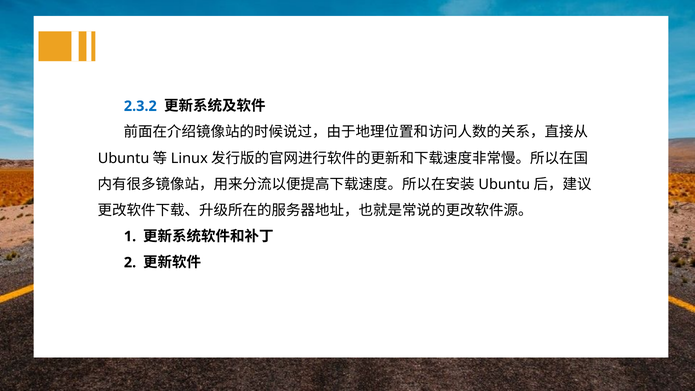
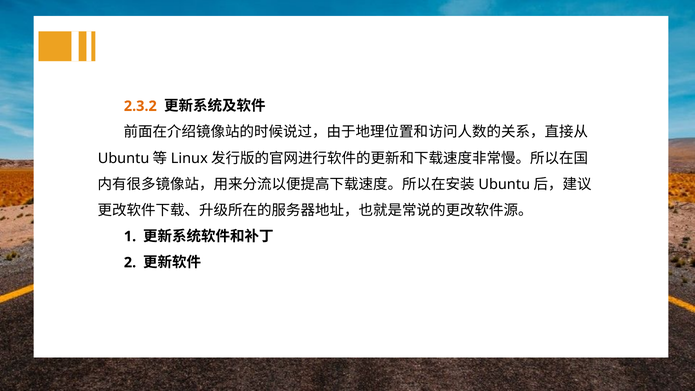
2.3.2 colour: blue -> orange (140, 106)
